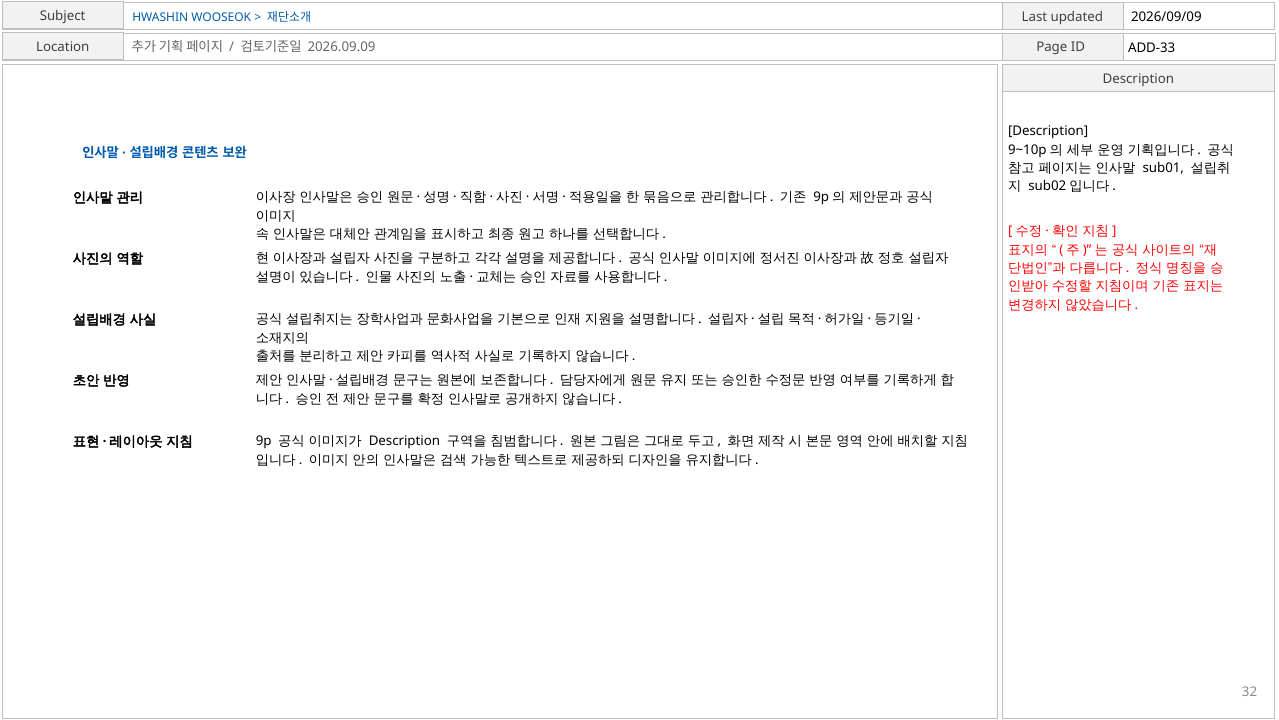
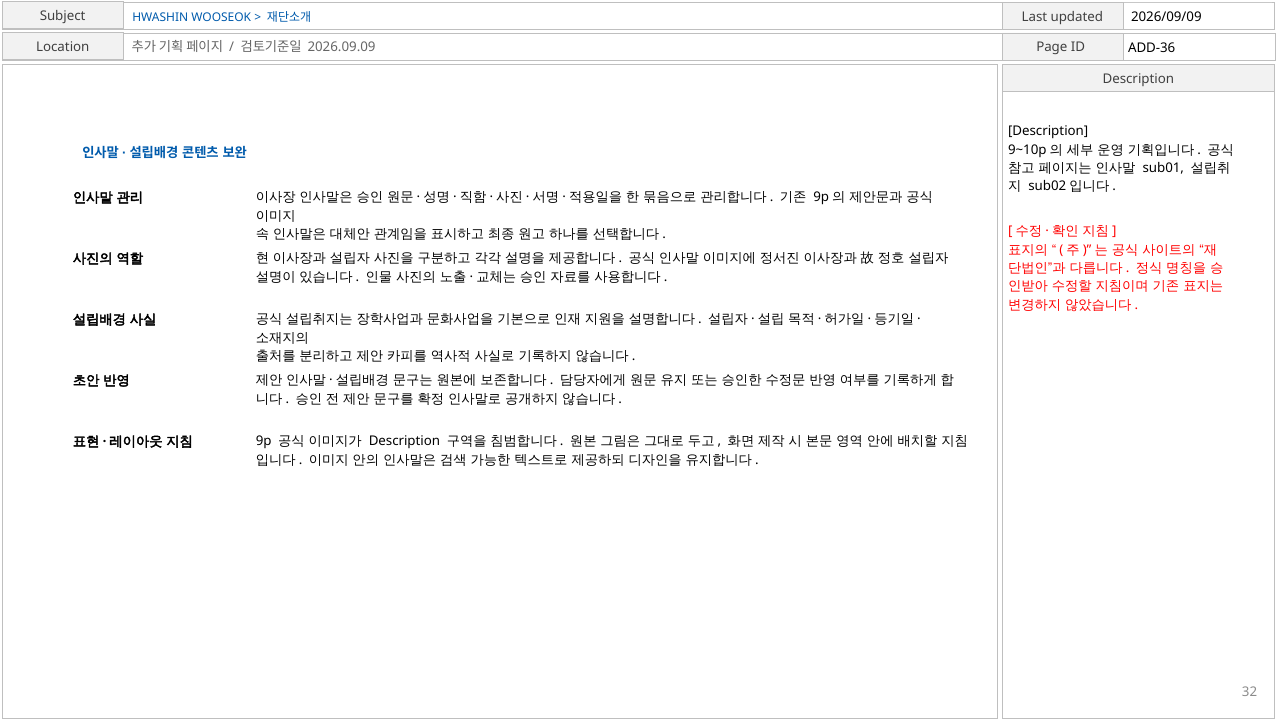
ADD-33: ADD-33 -> ADD-36 (1152, 48)
